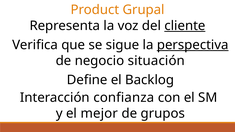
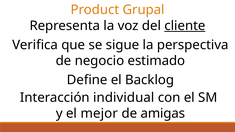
perspectiva underline: present -> none (193, 45)
situación: situación -> estimado (156, 61)
confianza: confianza -> individual (124, 98)
grupos: grupos -> amigas (163, 114)
